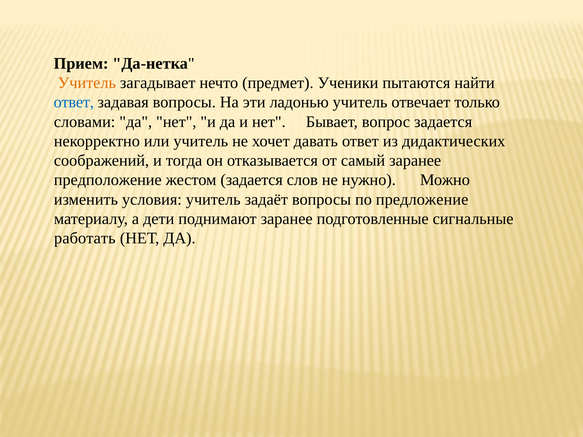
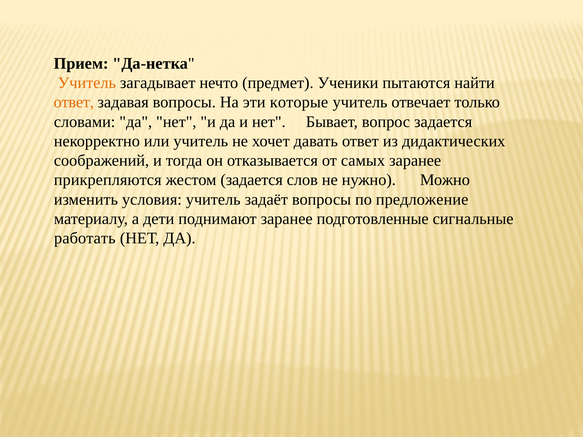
ответ colour: blue -> orange (74, 102)
ладонью: ладонью -> которые (299, 102)
самый: самый -> самых (363, 161)
предположение: предположение -> прикрепляются (108, 180)
